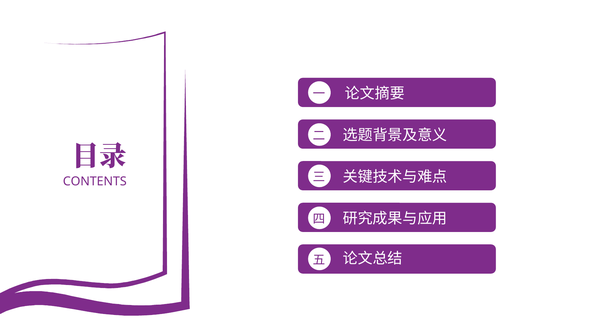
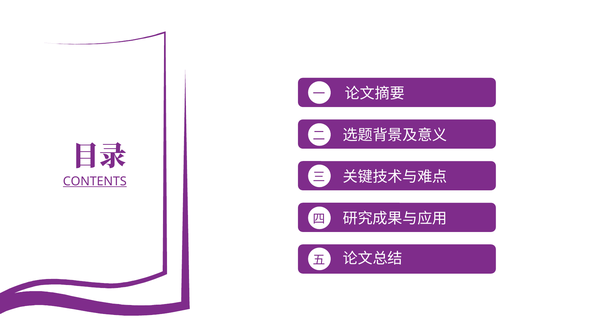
CONTENTS underline: none -> present (95, 181)
